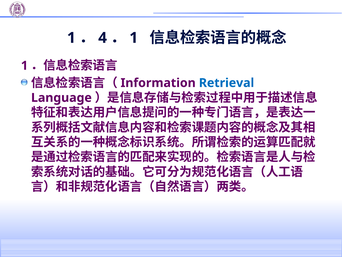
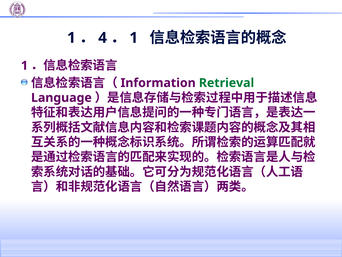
Retrieval colour: blue -> green (227, 83)
